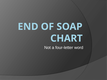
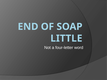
CHART: CHART -> LITTLE (66, 38)
